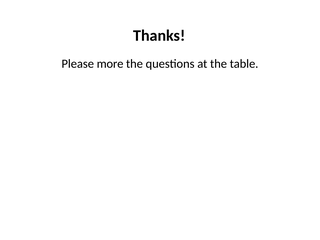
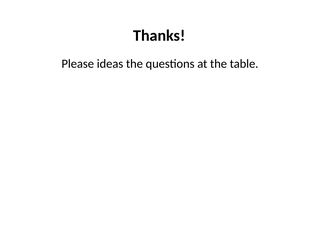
more: more -> ideas (110, 64)
